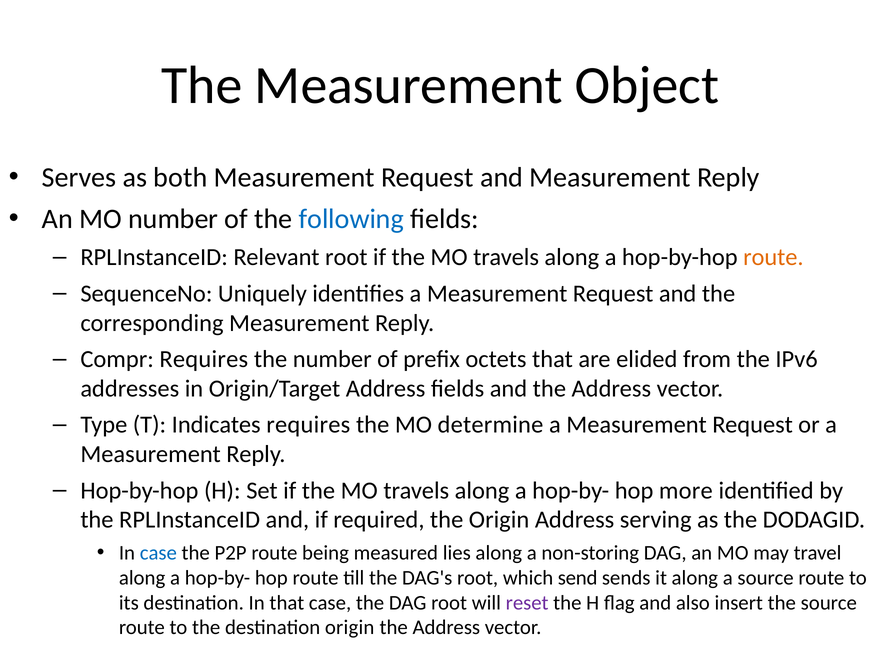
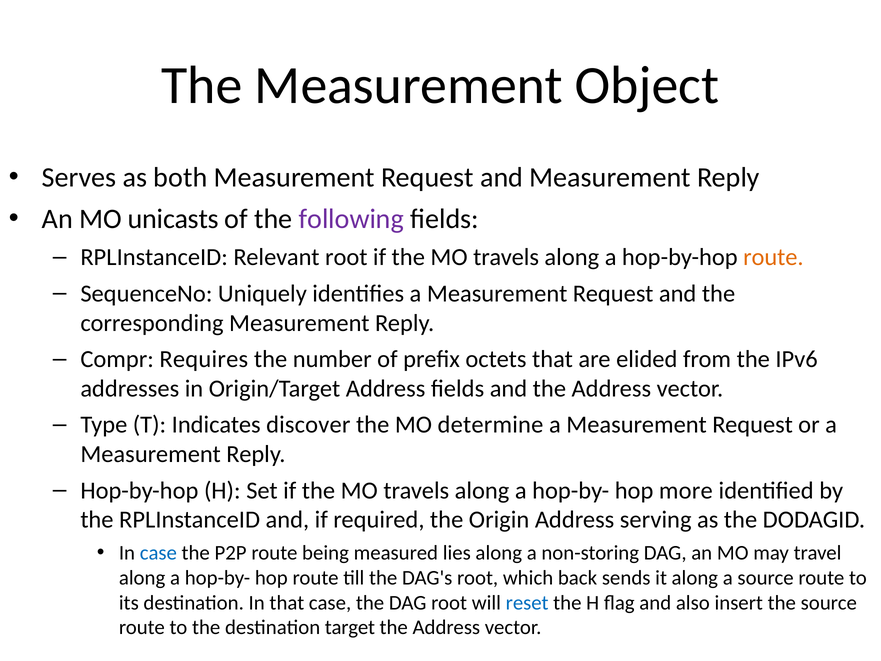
MO number: number -> unicasts (173, 219)
following colour: blue -> purple (351, 219)
Indicates requires: requires -> discover (308, 425)
send: send -> back (578, 577)
reset colour: purple -> blue (527, 602)
destination origin: origin -> target (350, 627)
